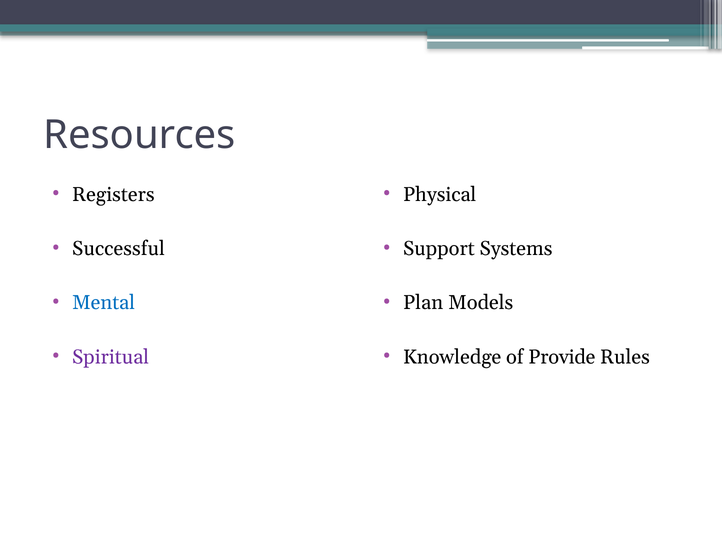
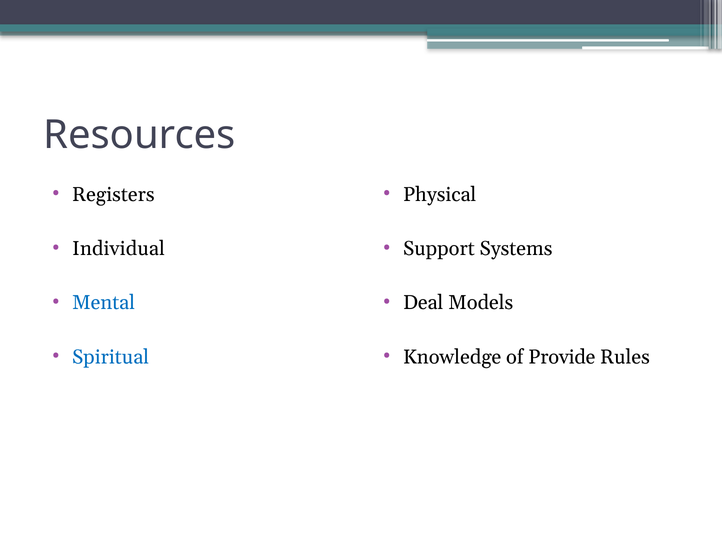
Successful: Successful -> Individual (118, 249)
Plan: Plan -> Deal (423, 303)
Spiritual colour: purple -> blue (111, 357)
